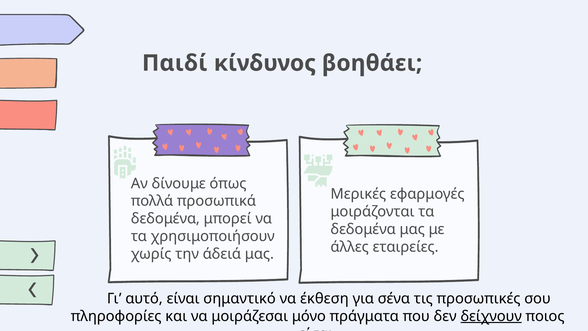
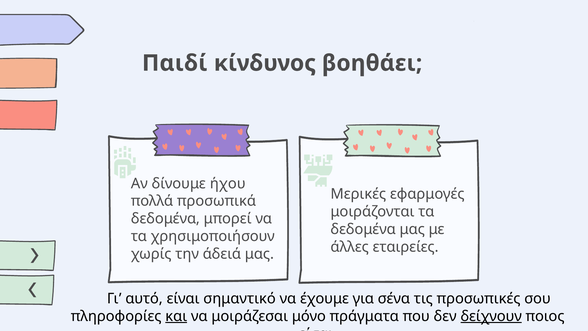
όπως: όπως -> ήχου (228, 183)
έκθεση: έκθεση -> έχουμε (324, 298)
και underline: none -> present (176, 316)
